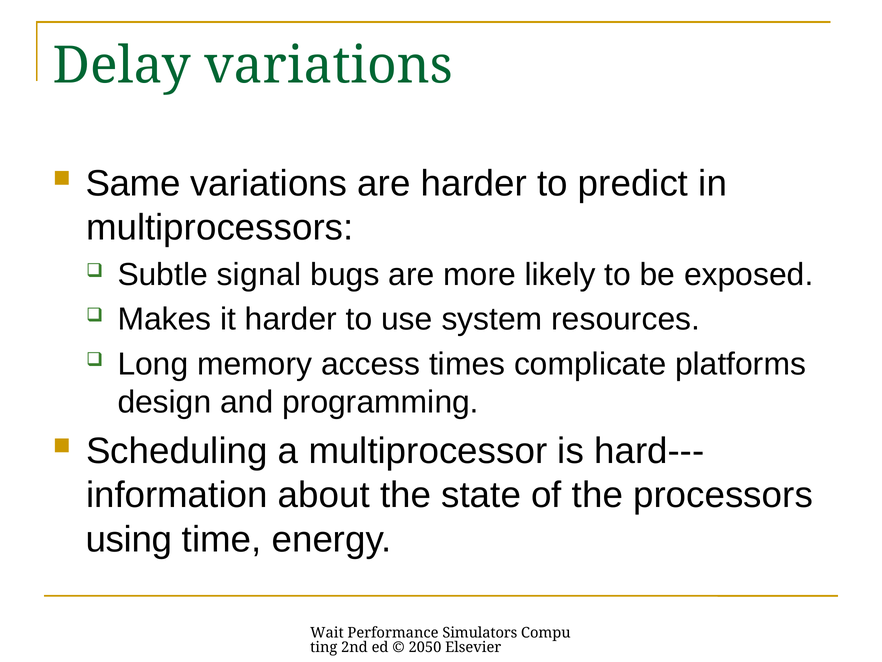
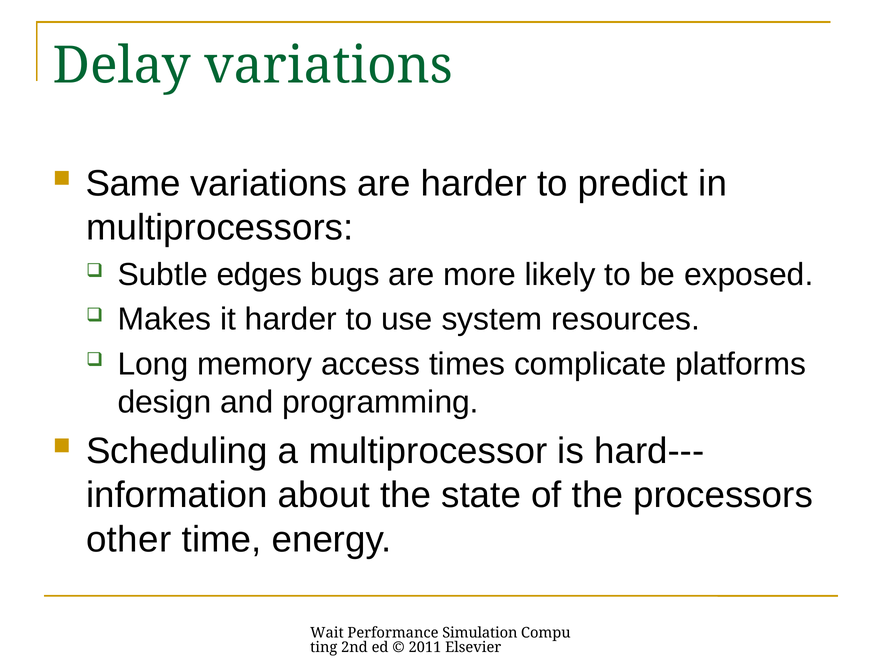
signal: signal -> edges (259, 275)
using: using -> other (129, 539)
Simulators: Simulators -> Simulation (480, 632)
2050: 2050 -> 2011 (425, 647)
